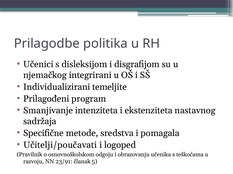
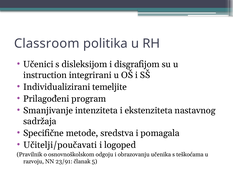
Prilagodbe: Prilagodbe -> Classroom (47, 44)
njemačkog: njemačkog -> instruction (45, 75)
